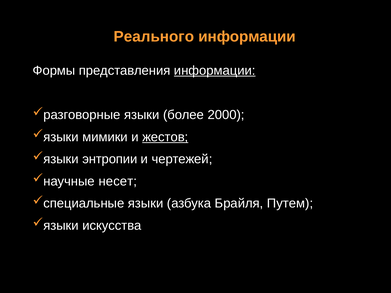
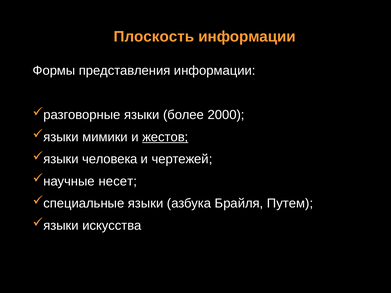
Реального: Реального -> Плоскость (154, 37)
информации underline: present -> none (215, 71)
энтропии: энтропии -> человека (110, 159)
